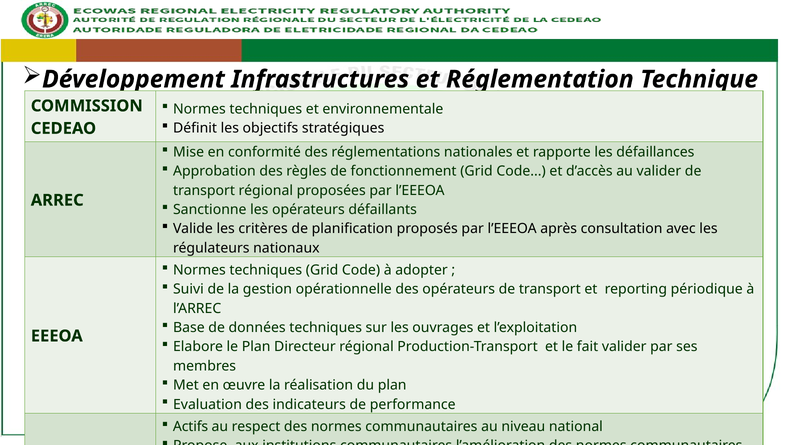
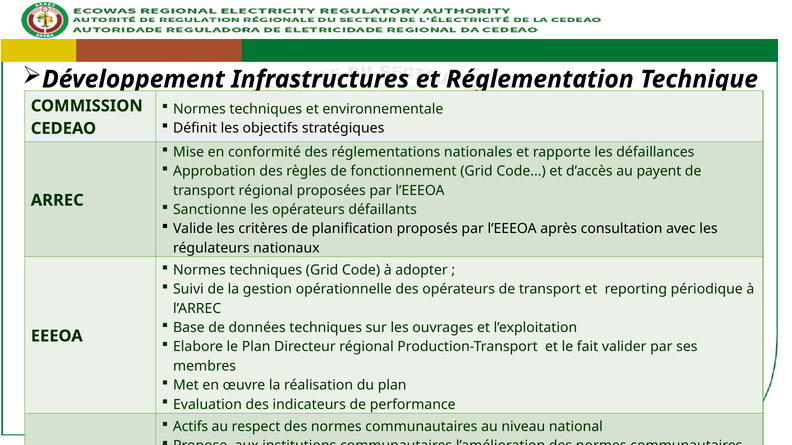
au valider: valider -> payent (659, 171)
